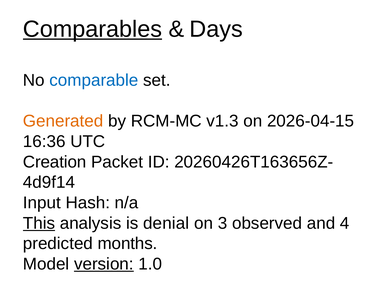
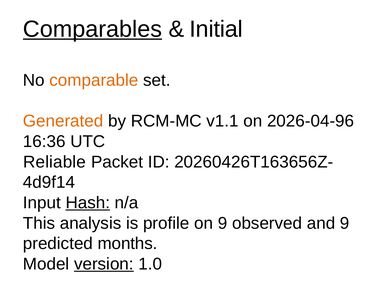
Days: Days -> Initial (216, 29)
comparable colour: blue -> orange (94, 80)
v1.3: v1.3 -> v1.1 (223, 121)
2026-04-15: 2026-04-15 -> 2026-04-96 (311, 121)
Creation: Creation -> Reliable (55, 162)
Hash underline: none -> present (88, 203)
This underline: present -> none (39, 223)
denial: denial -> profile (166, 223)
on 3: 3 -> 9 (223, 223)
and 4: 4 -> 9 (345, 223)
